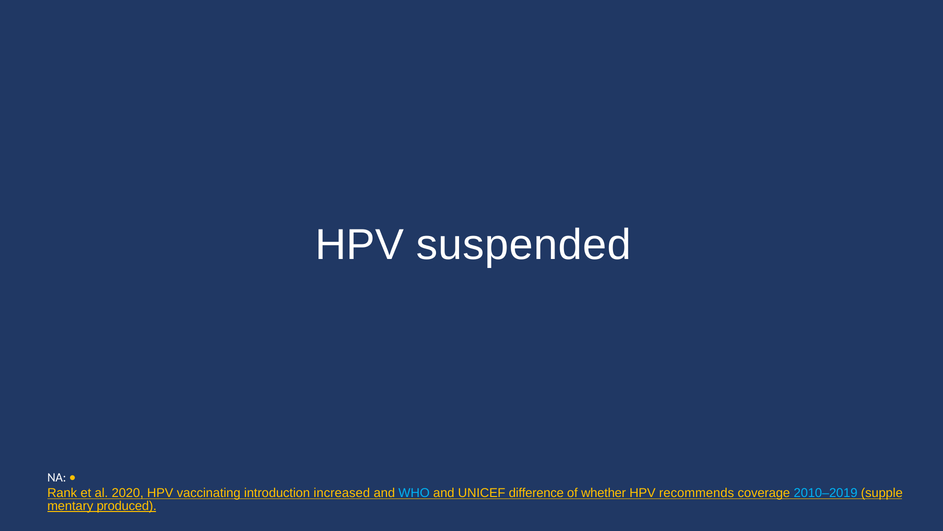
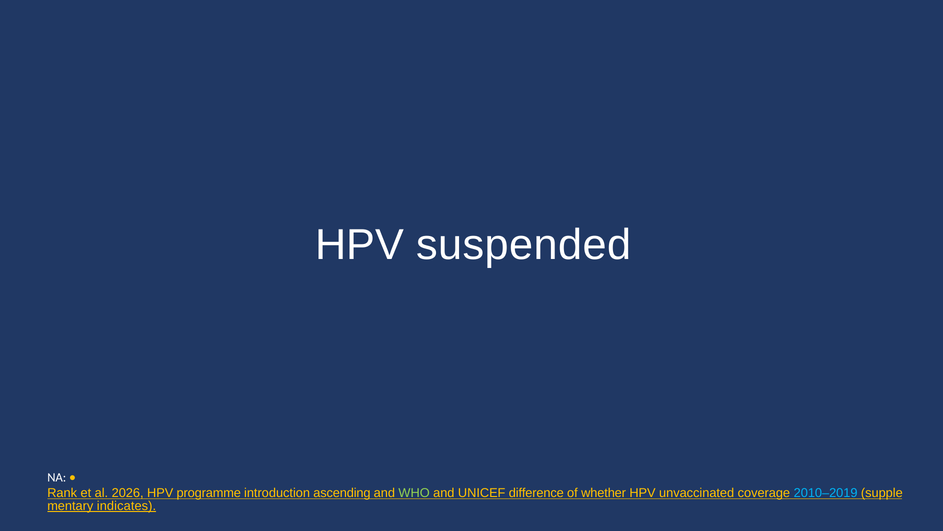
2020: 2020 -> 2026 (128, 492)
vaccinating: vaccinating -> programme (209, 492)
increased: increased -> ascending (342, 492)
WHO colour: light blue -> light green (414, 492)
recommends: recommends -> unvaccinated (697, 492)
produced: produced -> indicates (126, 505)
